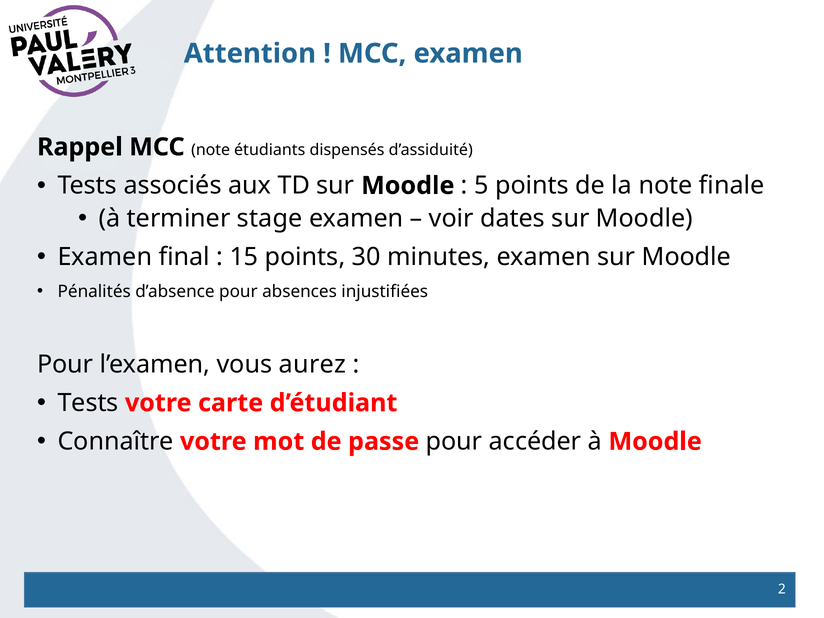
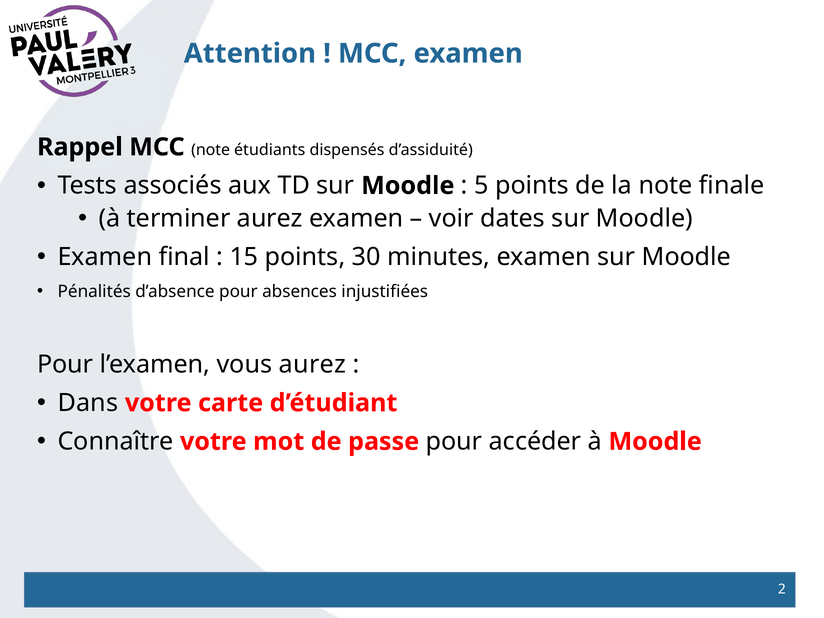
terminer stage: stage -> aurez (270, 219)
Tests: Tests -> Dans (88, 403)
